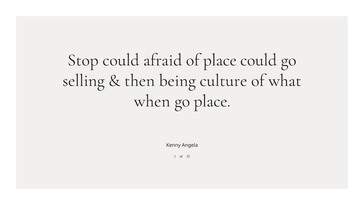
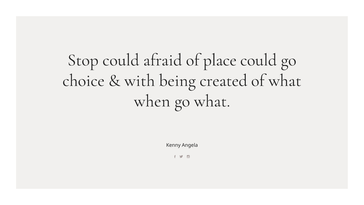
selling: selling -> choice (84, 80)
then: then -> with (140, 80)
culture: culture -> created (223, 80)
go place: place -> what (212, 101)
